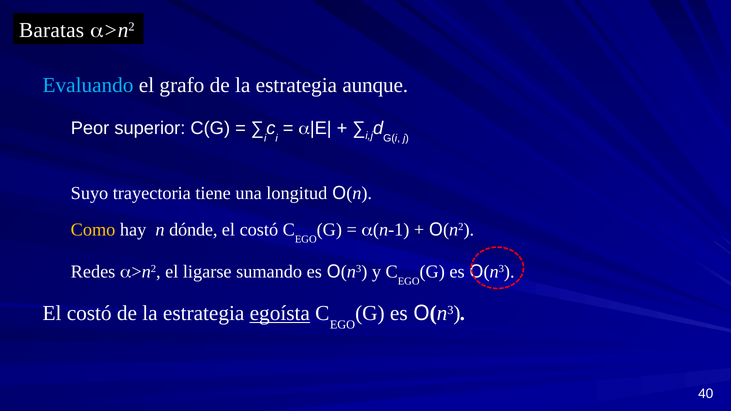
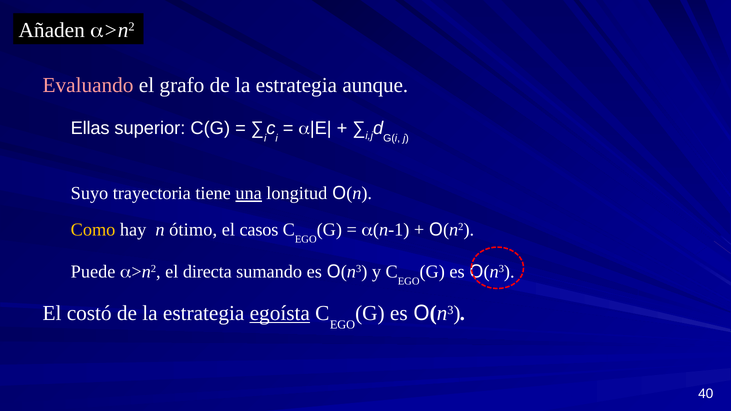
Baratas: Baratas -> Añaden (52, 30)
Evaluando colour: light blue -> pink (88, 85)
Peor: Peor -> Ellas (90, 129)
una underline: none -> present (249, 193)
dónde: dónde -> ótimo (193, 230)
costó: costó -> casos (259, 230)
Redes: Redes -> Puede (93, 272)
ligarse: ligarse -> directa (207, 272)
